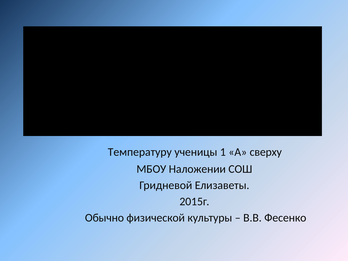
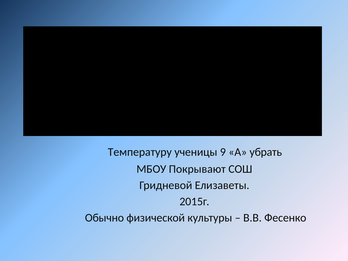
1: 1 -> 9 (223, 152)
сверху: сверху -> убрать (266, 152)
Наложении: Наложении -> Покрывают (197, 169)
